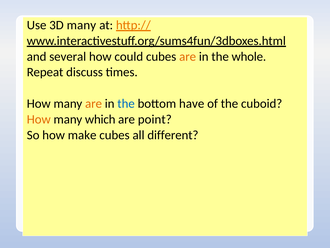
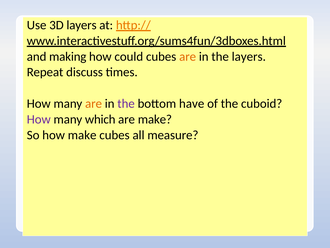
3D many: many -> layers (82, 25)
several: several -> making (68, 56)
the whole: whole -> layers (249, 56)
the colour: blue -> purple (126, 103)
How colour: orange -> purple (39, 119)
are point: point -> make (155, 119)
different: different -> measure (173, 135)
